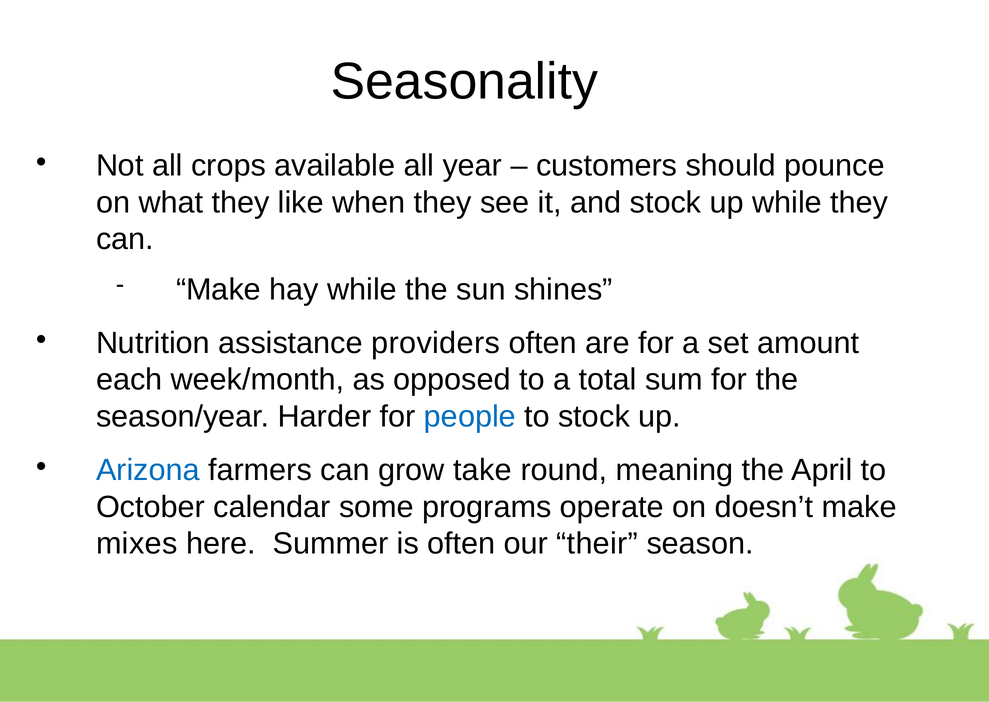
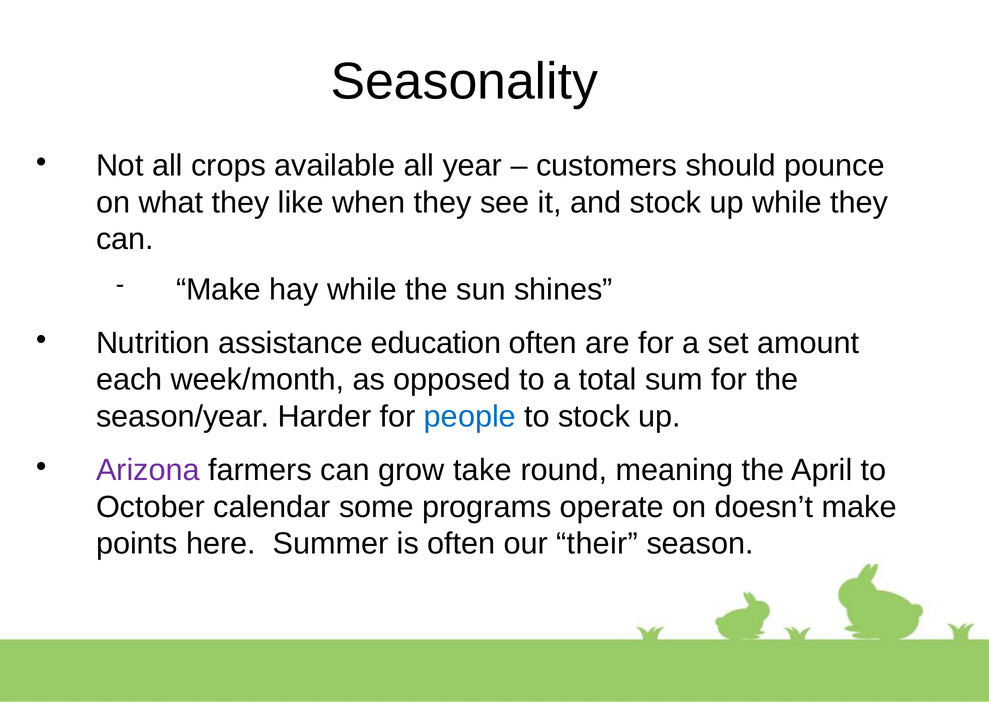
providers: providers -> education (436, 343)
Arizona colour: blue -> purple (148, 470)
mixes: mixes -> points (137, 544)
